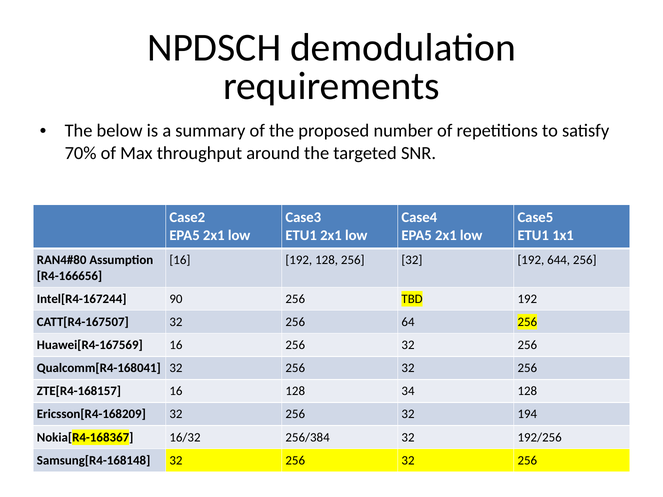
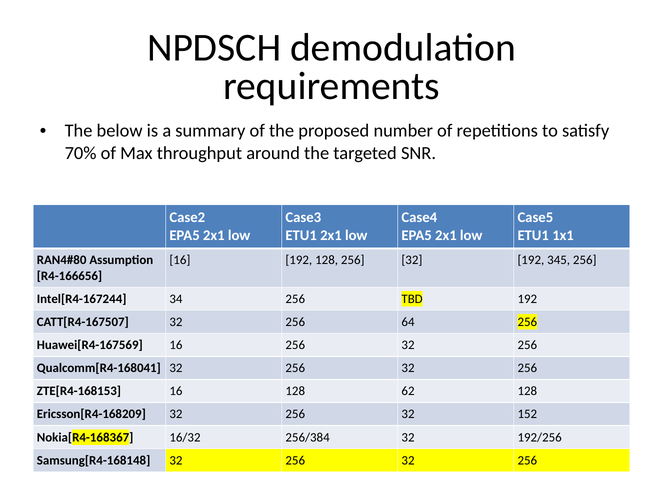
644: 644 -> 345 (559, 260)
90: 90 -> 34 (176, 299)
ZTE[R4-168157: ZTE[R4-168157 -> ZTE[R4-168153 (79, 391)
34: 34 -> 62 (408, 391)
194: 194 -> 152 (527, 414)
